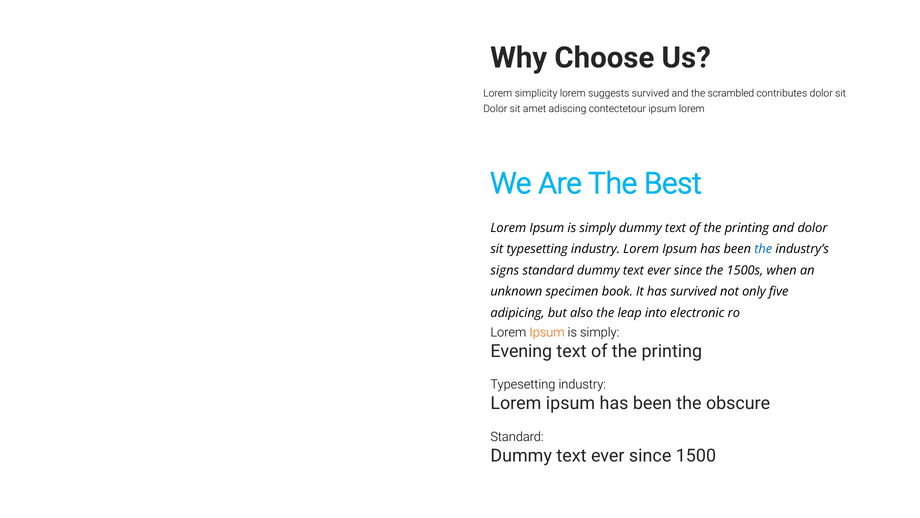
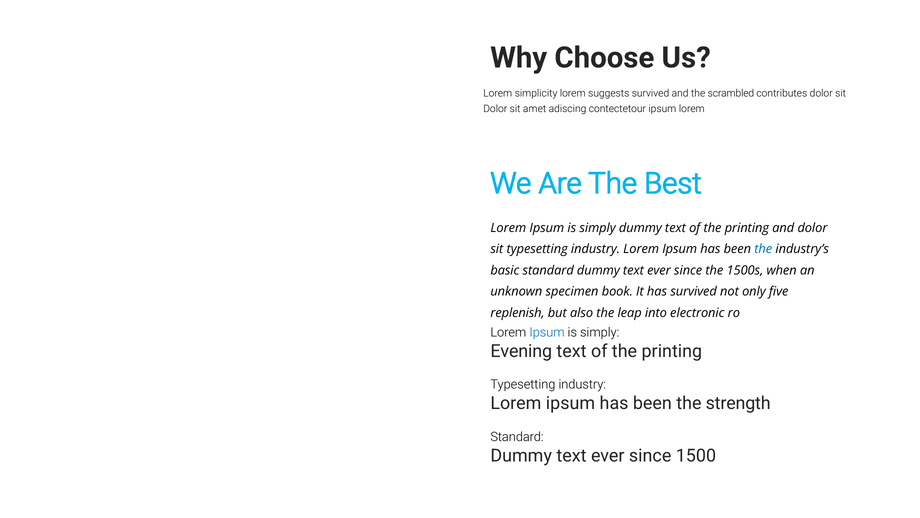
signs: signs -> basic (505, 270)
adipicing: adipicing -> replenish (518, 312)
Ipsum colour: orange -> blue (547, 332)
obscure: obscure -> strength (738, 403)
